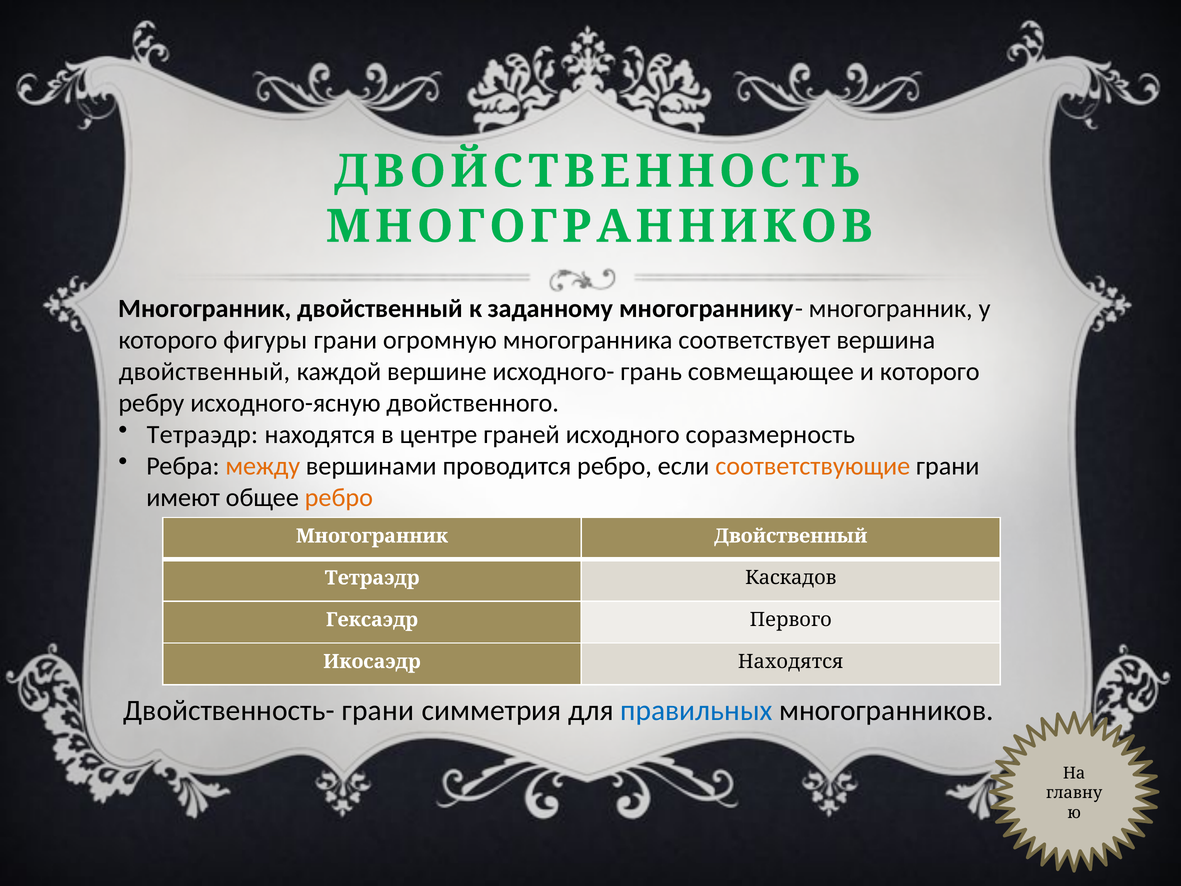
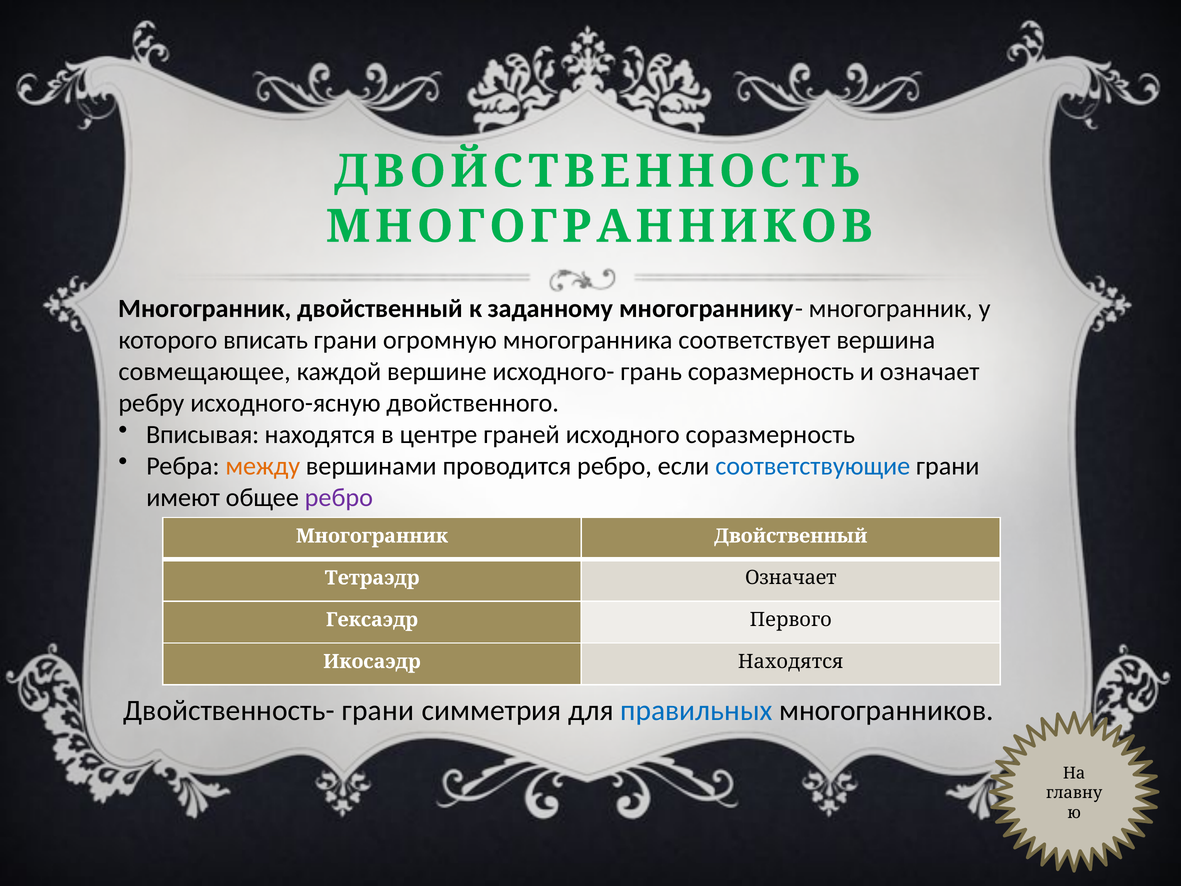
фигуры: фигуры -> вписать (266, 340)
двойственный: двойственный -> совмещающее (205, 371)
грань совмещающее: совмещающее -> соразмерность (771, 371)
и которого: которого -> означает (930, 371)
Тетраэдр: Тетраэдр -> Вписывая (203, 434)
соответствующие colour: orange -> blue (813, 466)
ребро colour: orange -> purple (339, 497)
Тетраэдр Каскадов: Каскадов -> Означает (791, 578)
